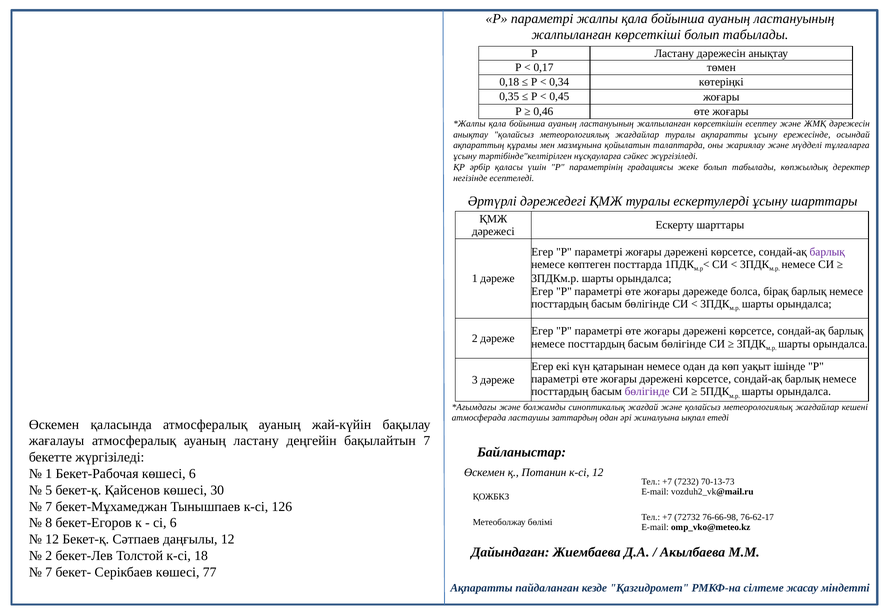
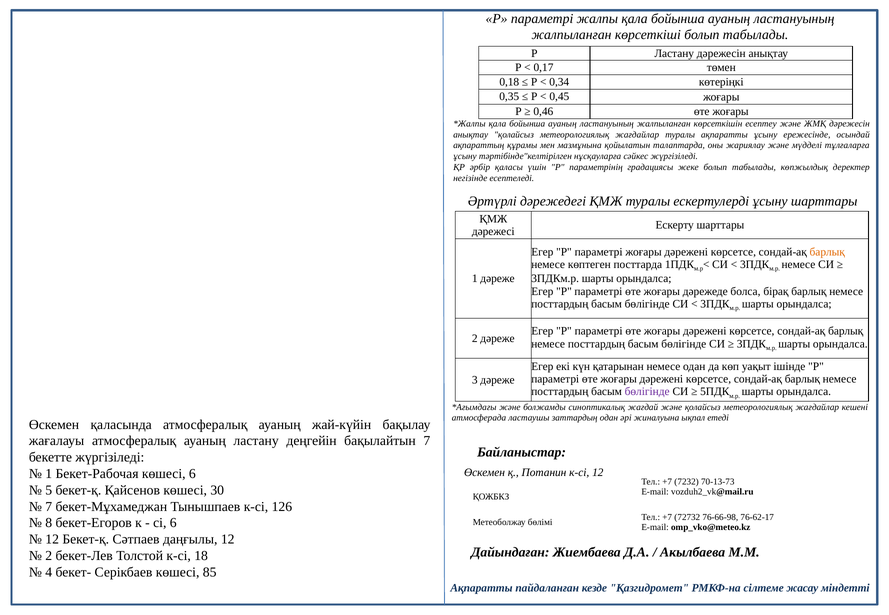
барлық colour: purple -> orange (827, 252)
7: 7 -> 4 (49, 573)
77: 77 -> 85 (210, 573)
